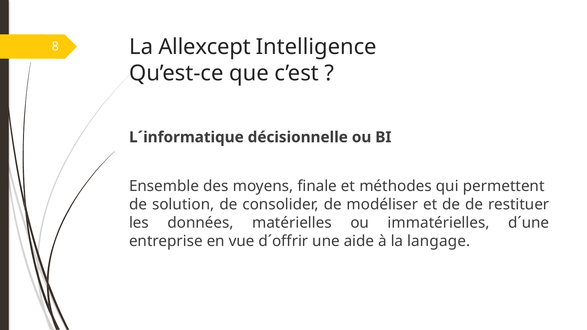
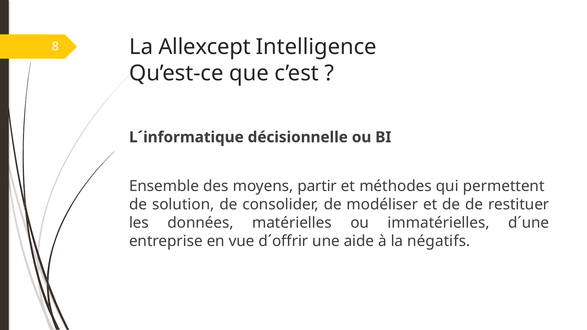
finale: finale -> partir (317, 186)
langage: langage -> négatifs (439, 241)
